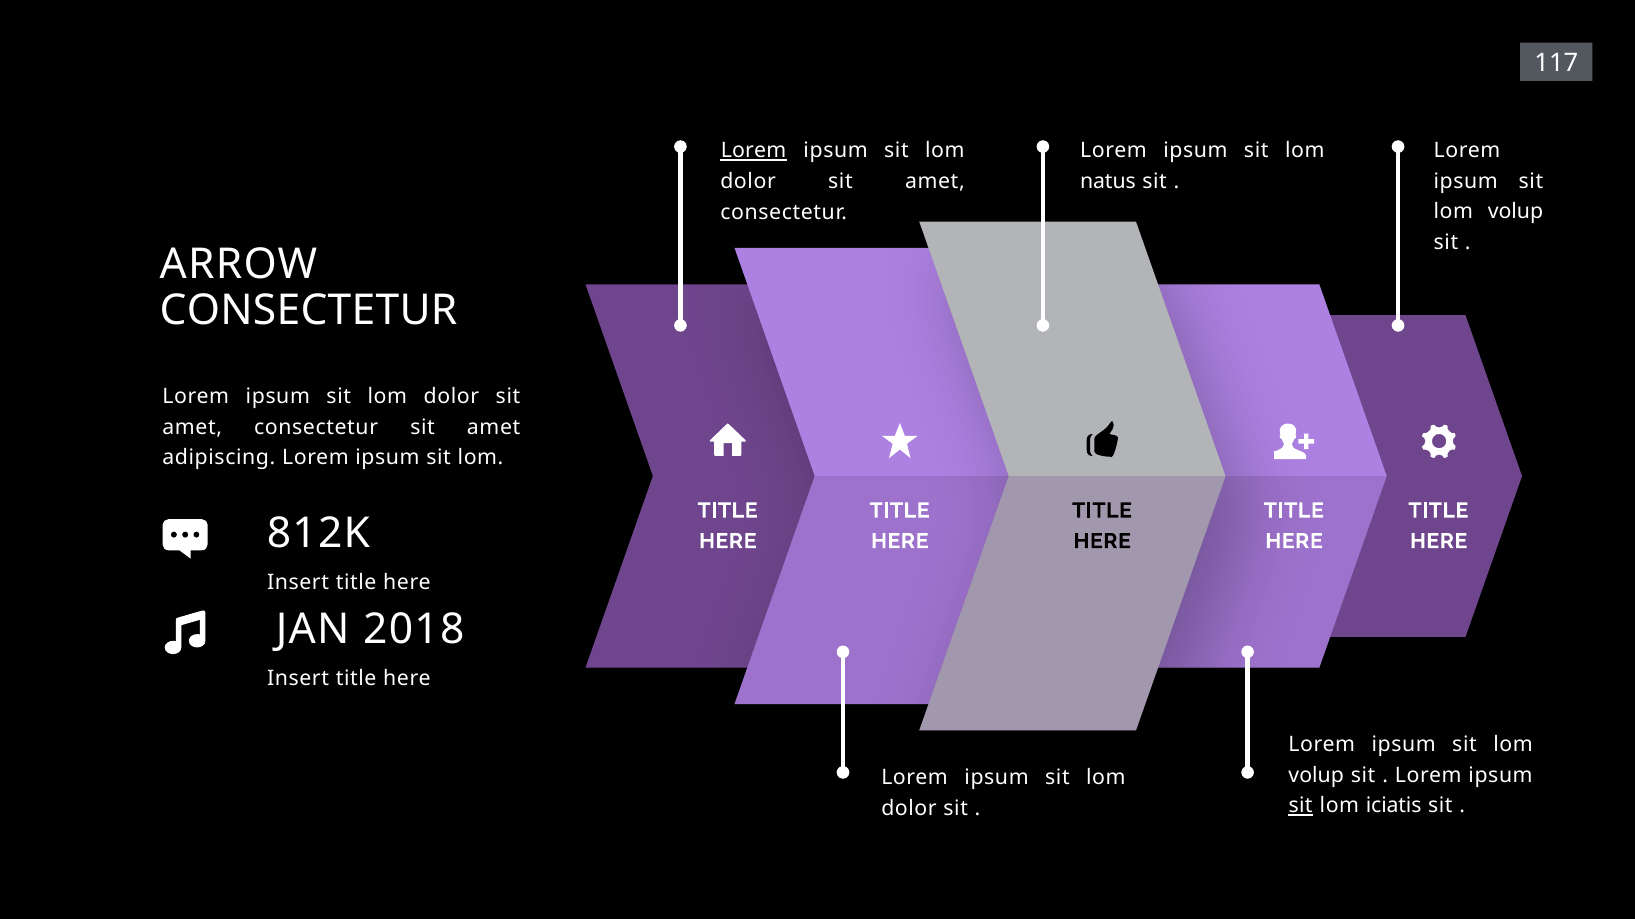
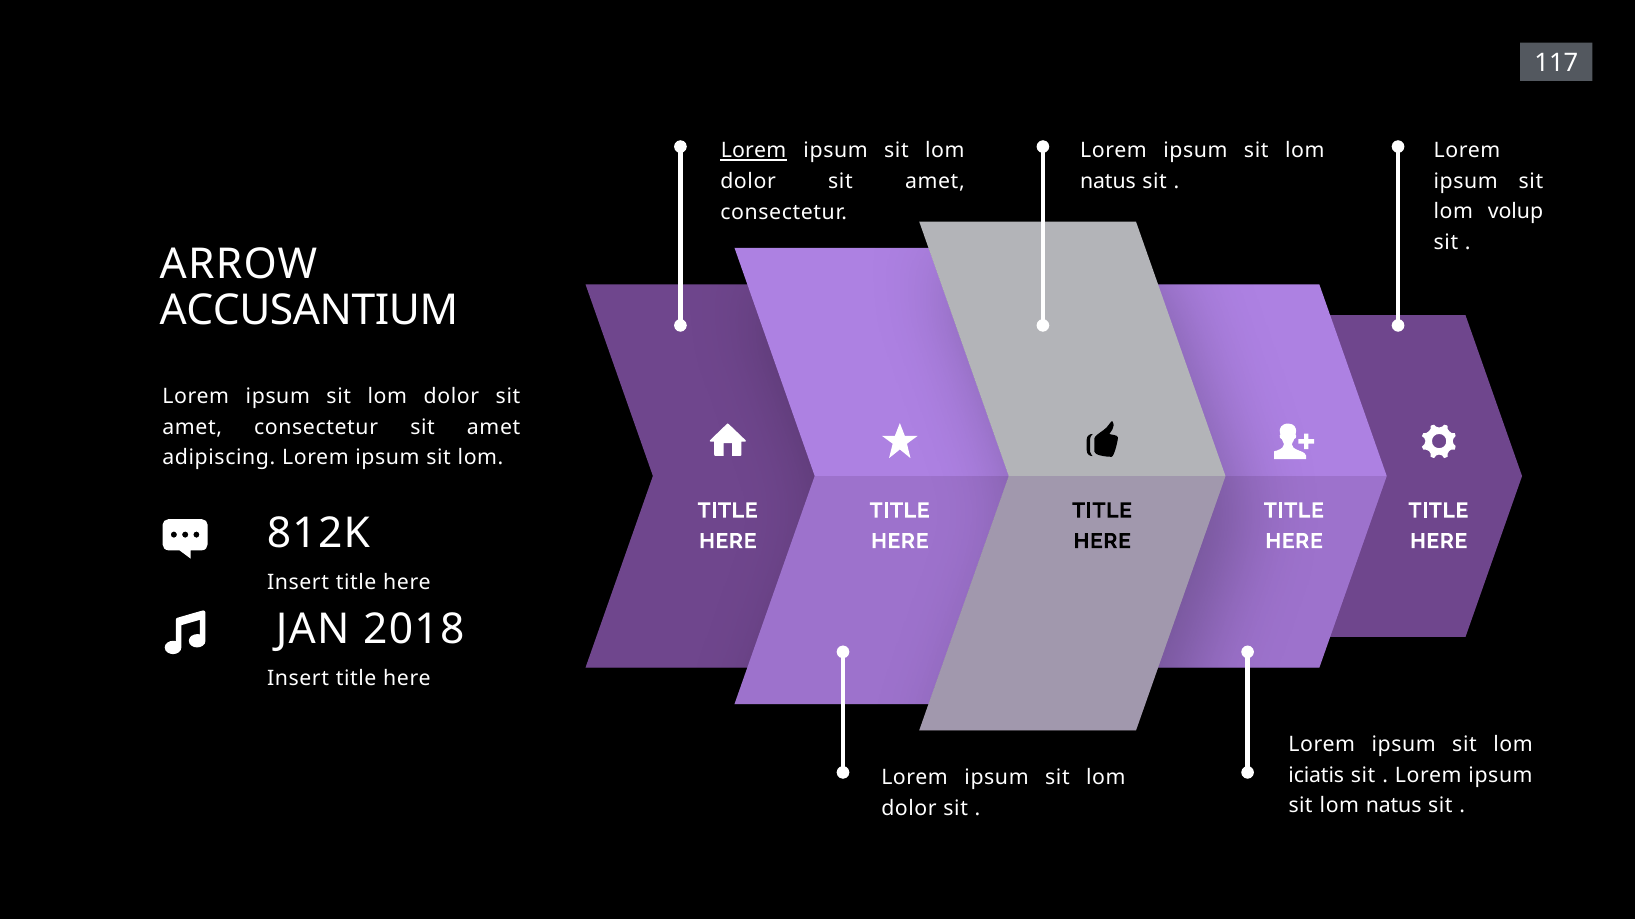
CONSECTETUR: CONSECTETUR -> ACCUSANTIUM (309, 310)
volup: volup -> iciatis (1316, 776)
sit underline: present -> none (1301, 807)
iciatis: iciatis -> natus (1394, 807)
